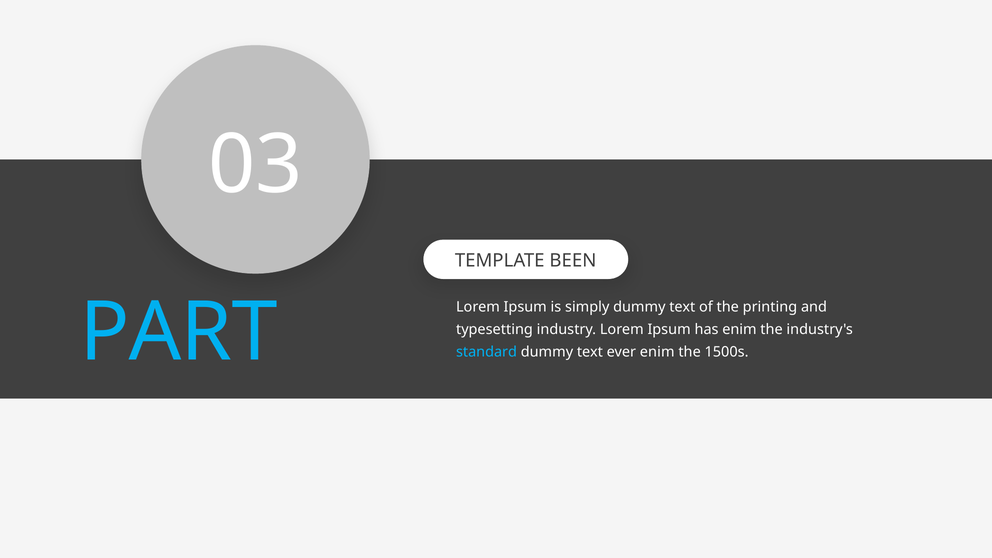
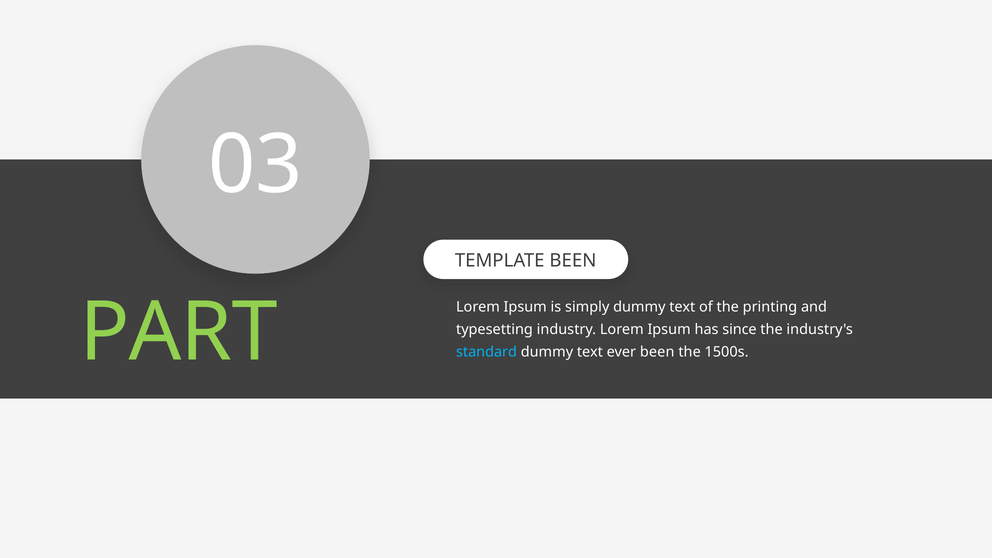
PART colour: light blue -> light green (179, 333)
has enim: enim -> since (739, 329)
ever enim: enim -> been (657, 352)
